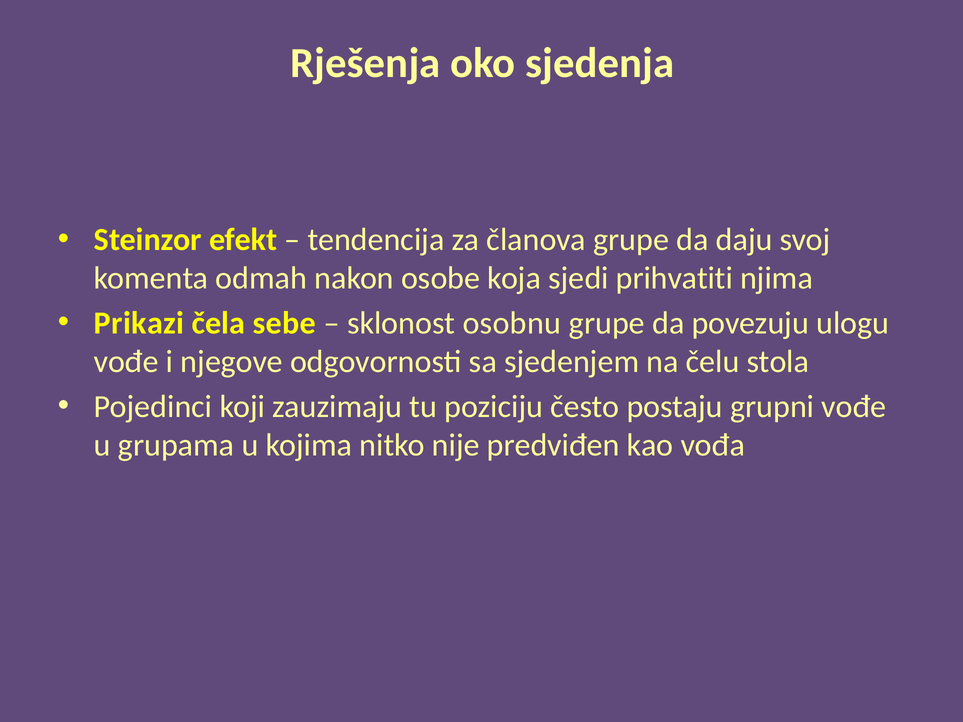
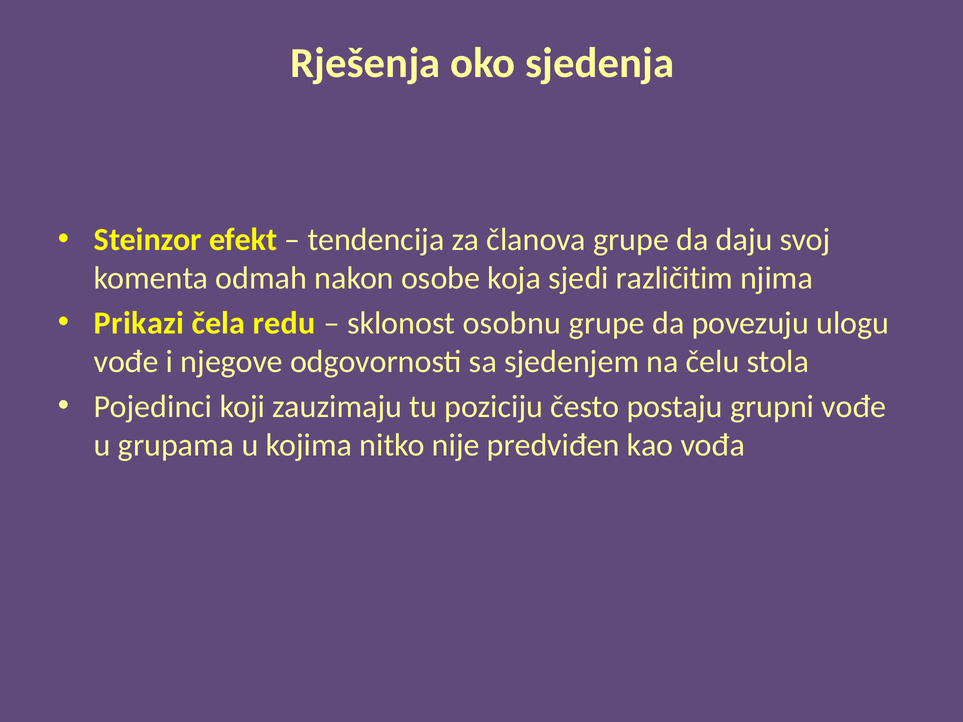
prihvatiti: prihvatiti -> različitim (674, 278)
sebe: sebe -> redu (284, 323)
